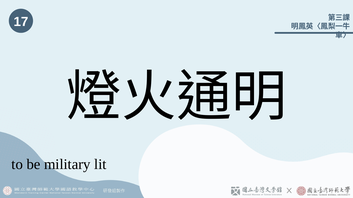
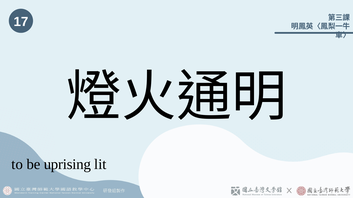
military: military -> uprising (67, 165)
